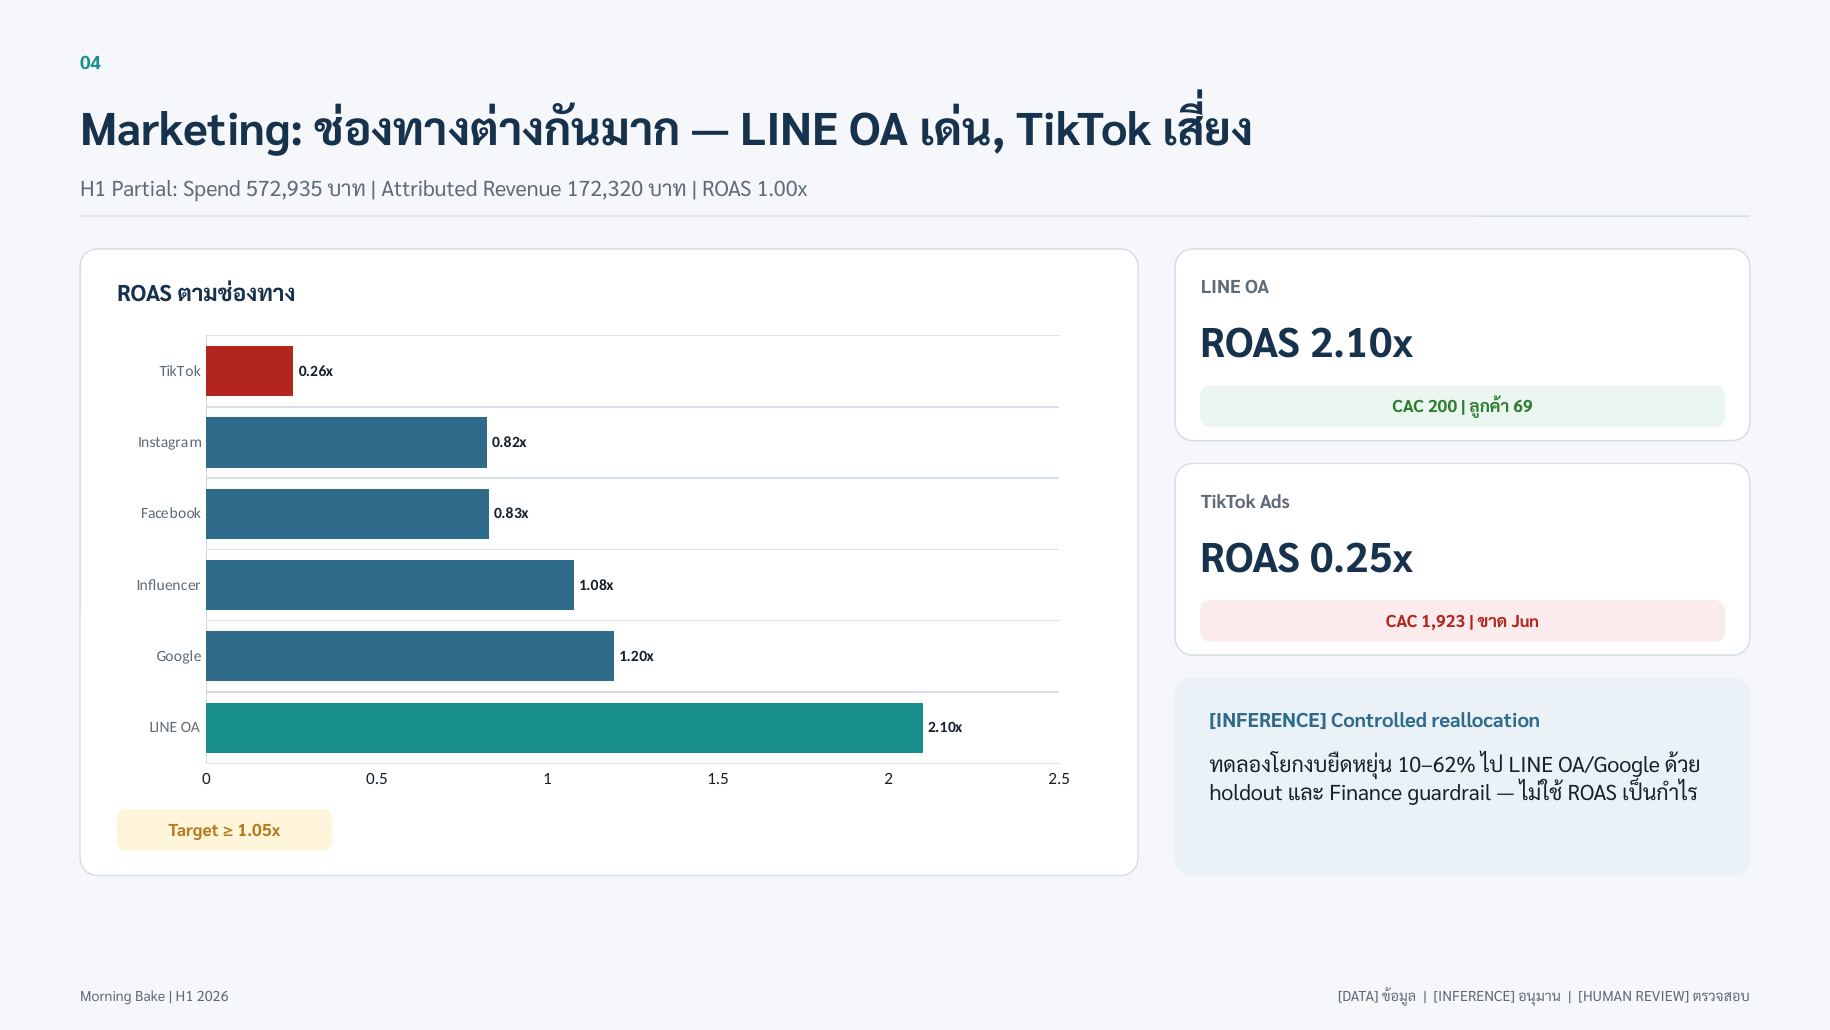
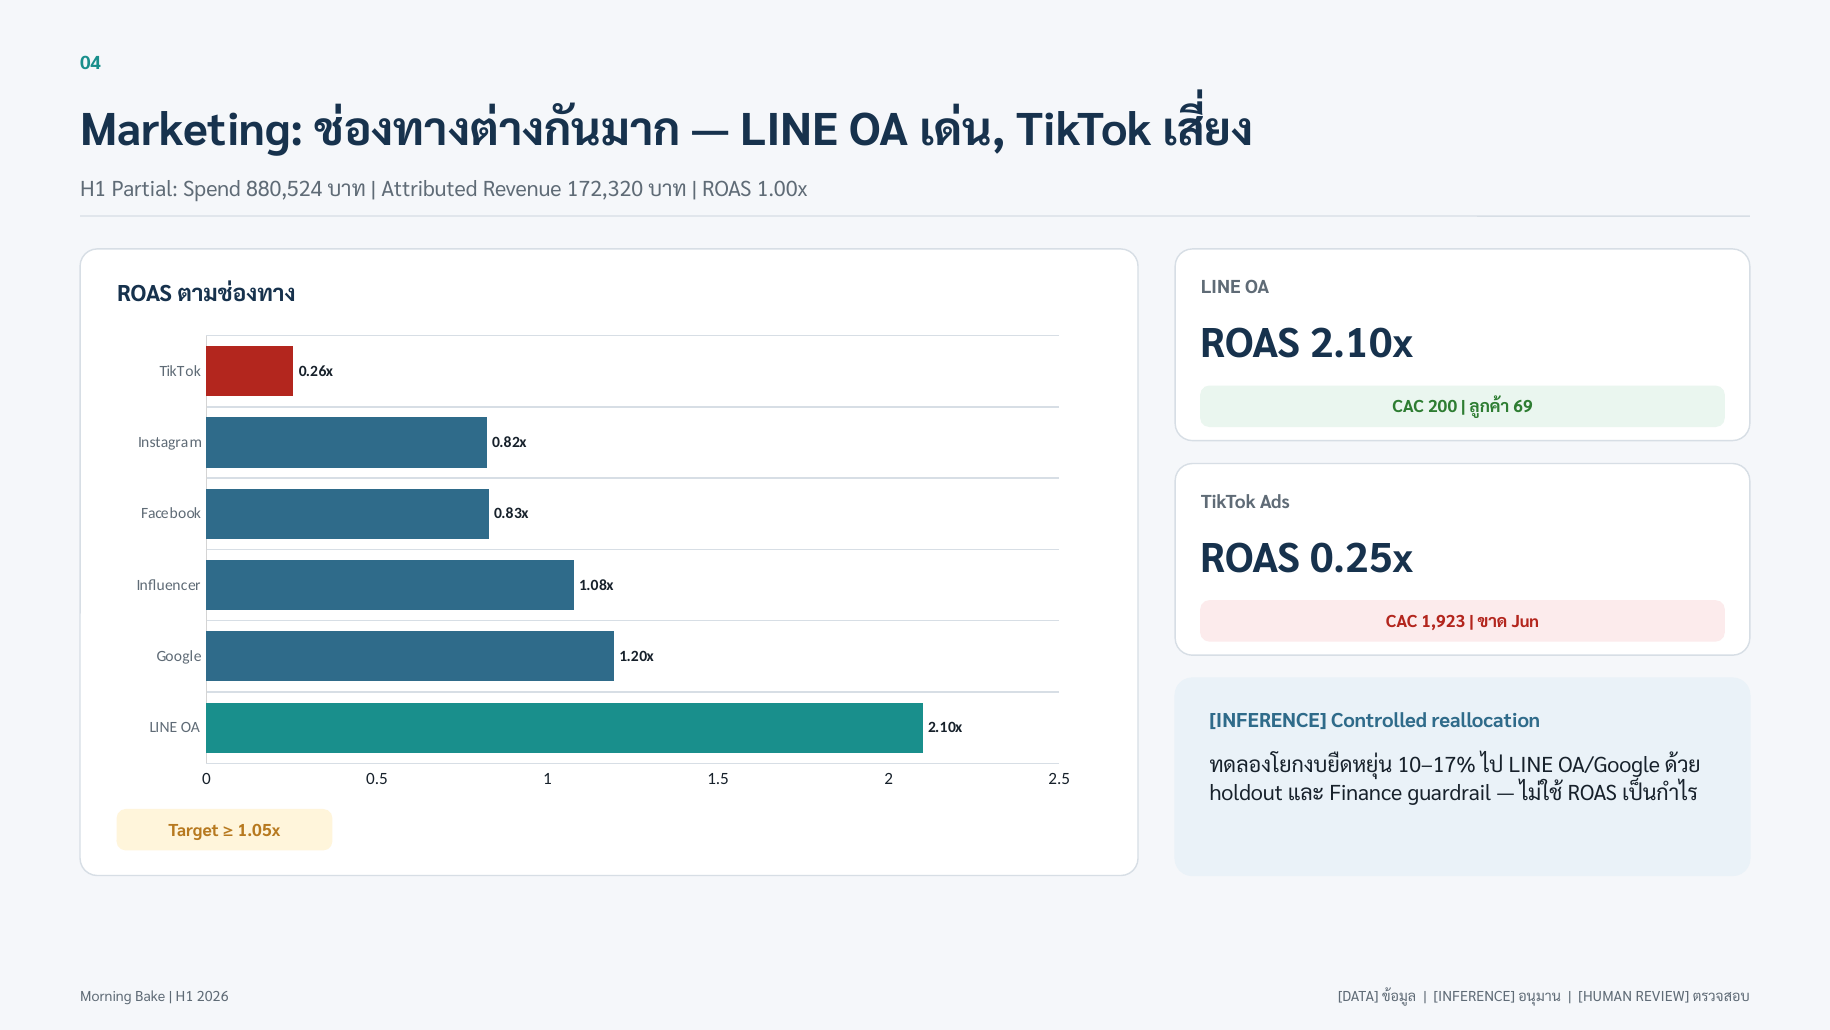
572,935: 572,935 -> 880,524 (284, 189)
10–62%: 10–62% -> 10–17% (1437, 765)
